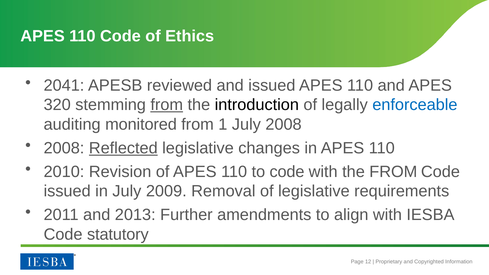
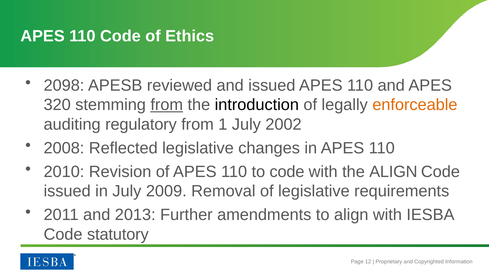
2041: 2041 -> 2098 (64, 85)
enforceable colour: blue -> orange (415, 105)
monitored: monitored -> regulatory (141, 124)
July 2008: 2008 -> 2002 (284, 124)
Reflected underline: present -> none (123, 148)
the FROM: FROM -> ALIGN (393, 172)
